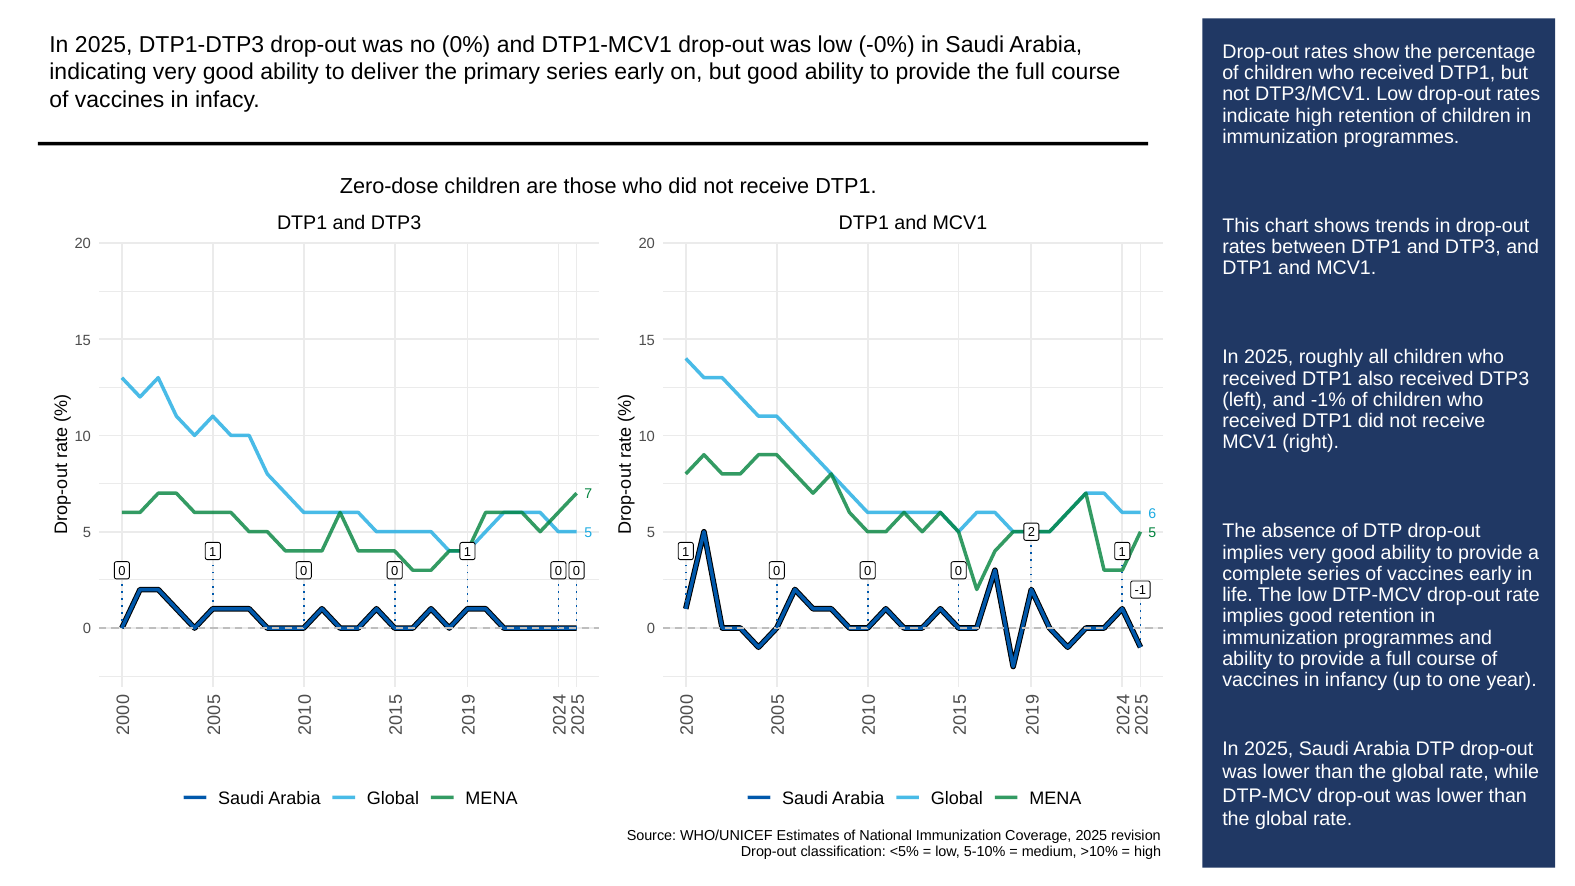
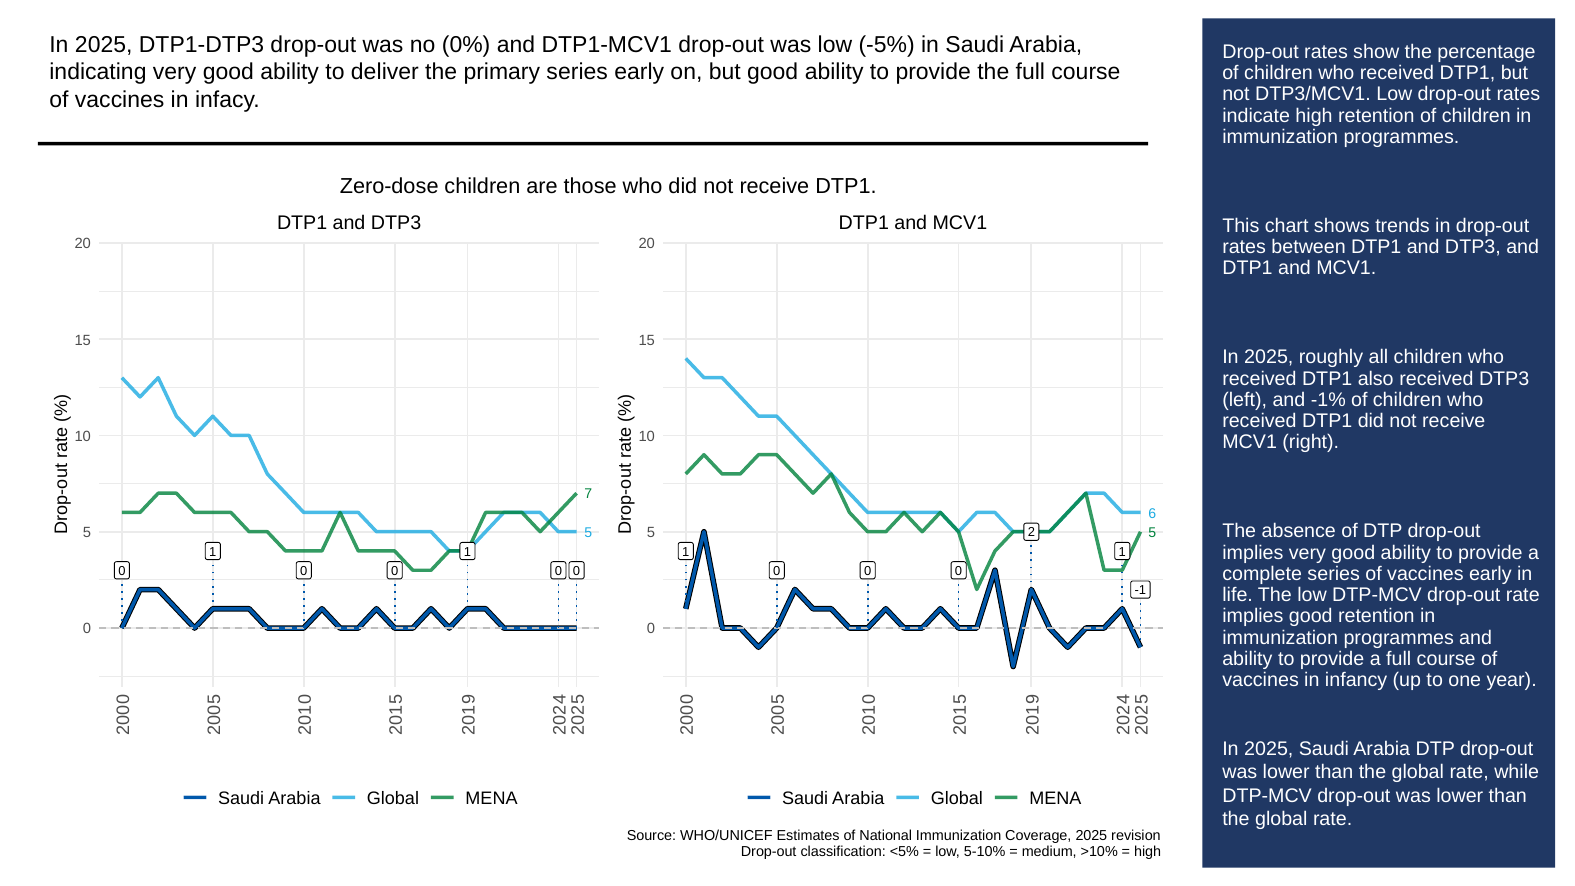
-0%: -0% -> -5% (887, 45)
